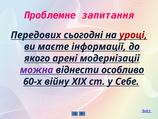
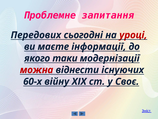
арені: арені -> таки (65, 58)
можна colour: purple -> red (37, 70)
особливо: особливо -> існуючих (123, 70)
Себе: Себе -> Своє (127, 81)
